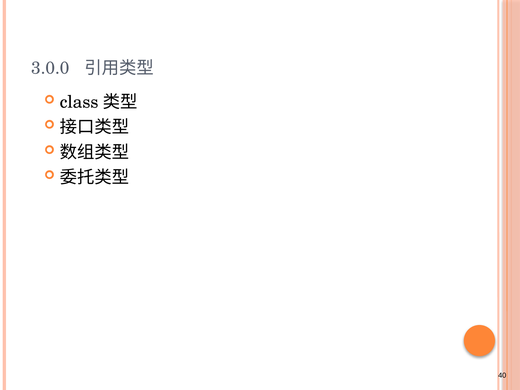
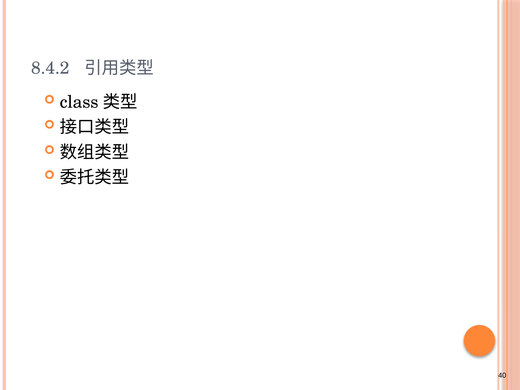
3.0.0: 3.0.0 -> 8.4.2 (50, 68)
